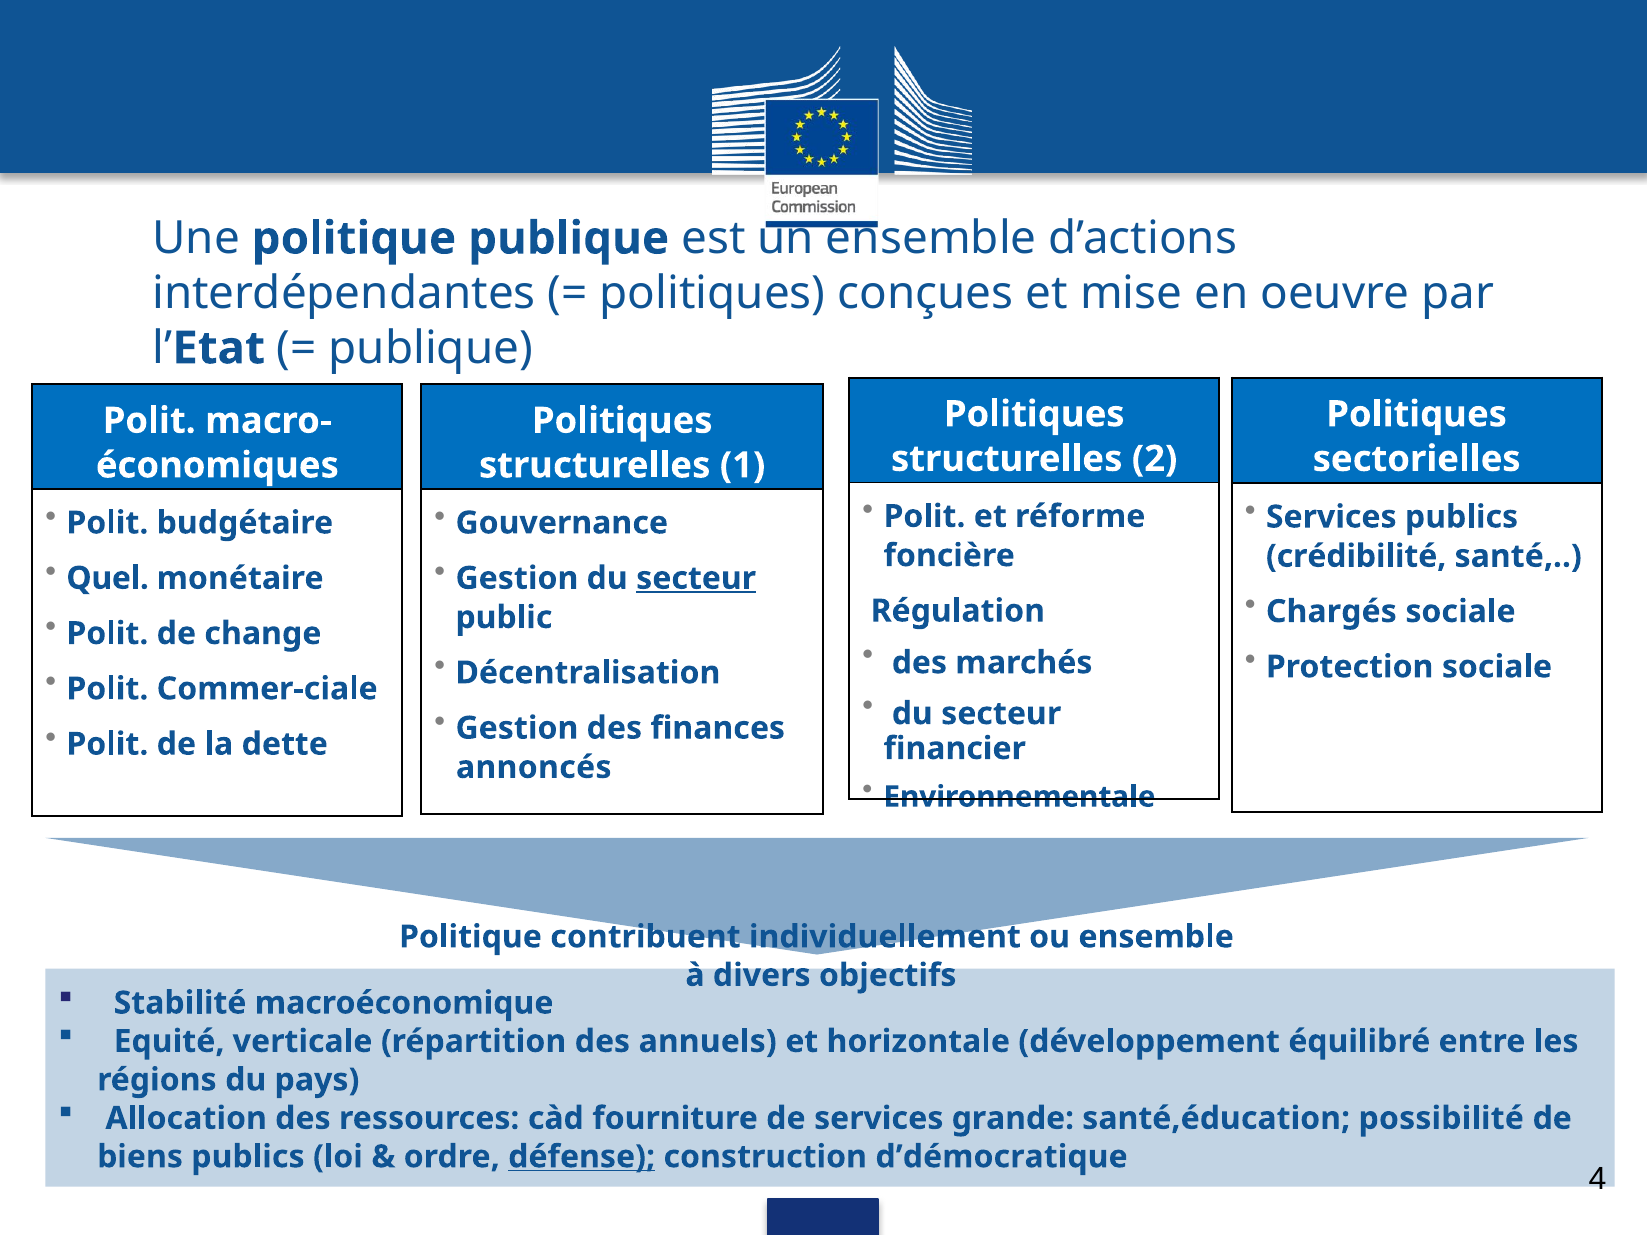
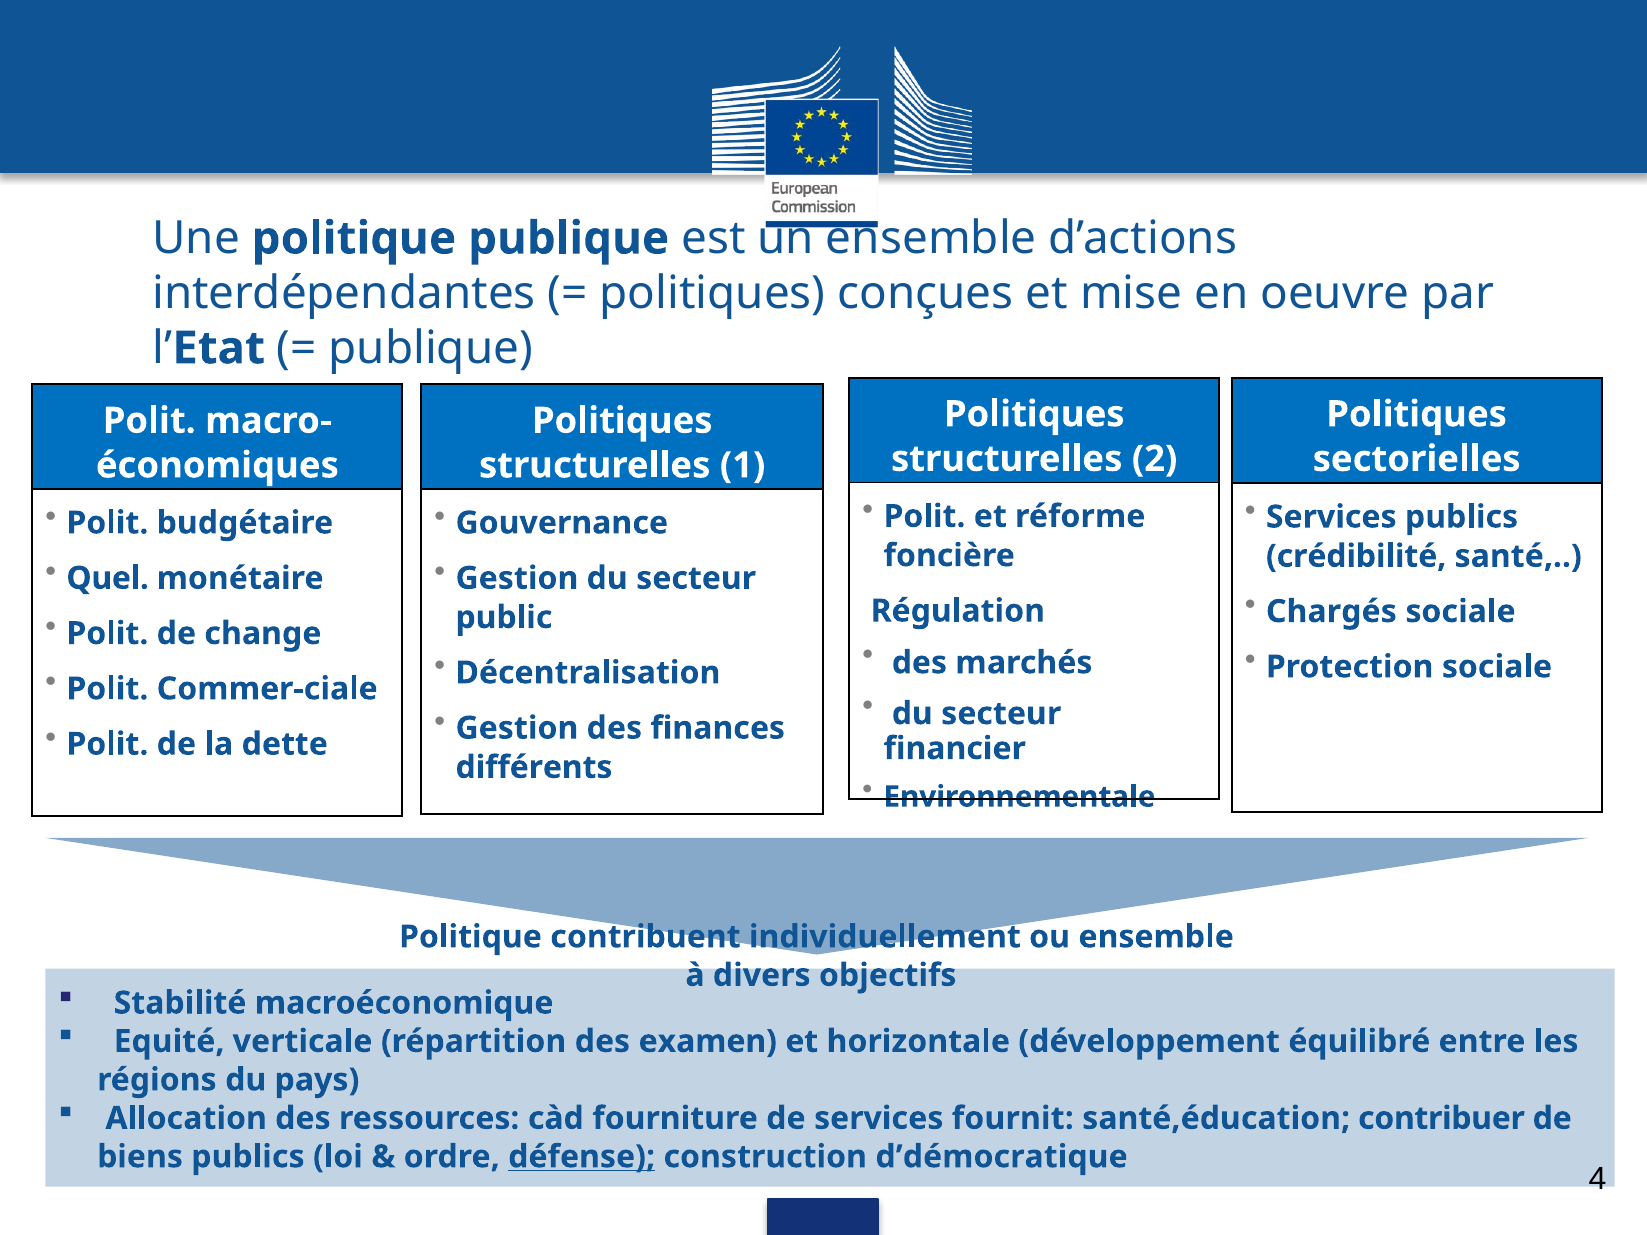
secteur underline: present -> none (696, 578)
annoncés: annoncés -> différents (534, 768)
annuels: annuels -> examen (708, 1042)
grande: grande -> fournit (1013, 1119)
possibilité: possibilité -> contribuer (1441, 1119)
